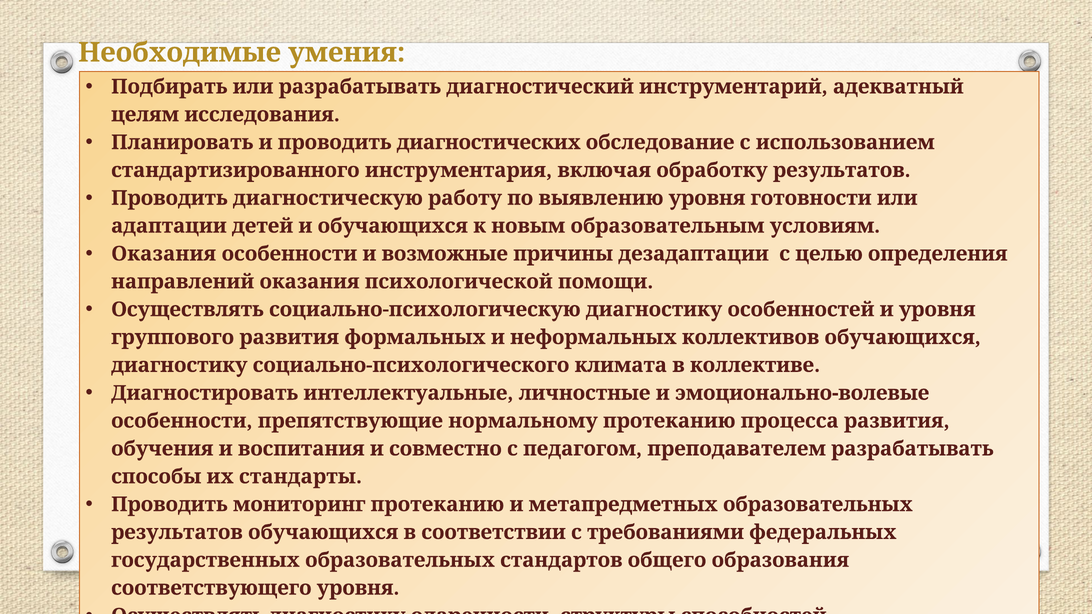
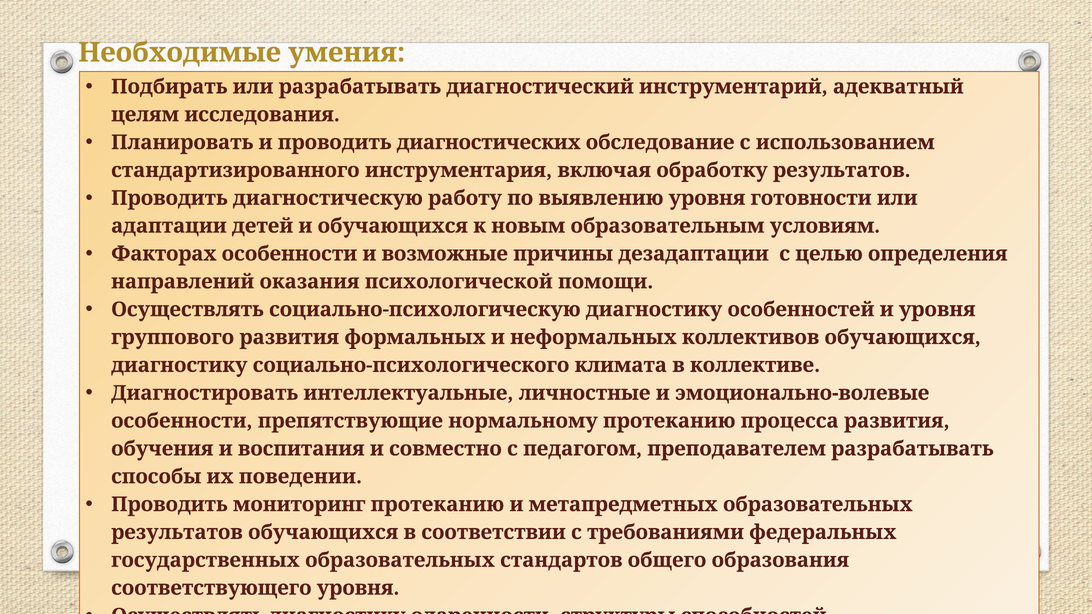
Оказания: Оказания -> Факторах (164, 254)
стандарты: стандарты -> поведении (301, 477)
